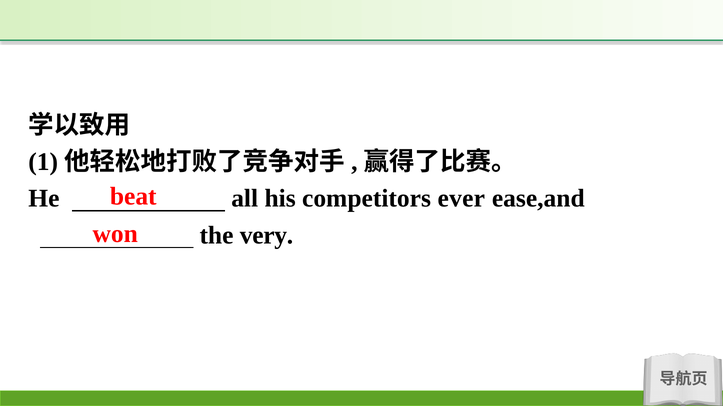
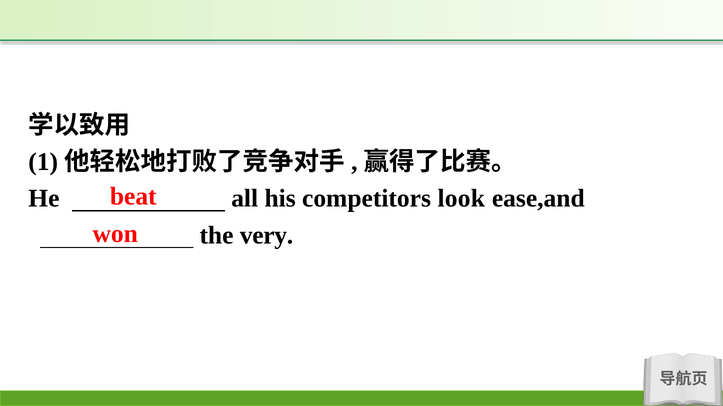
ever: ever -> look (461, 199)
